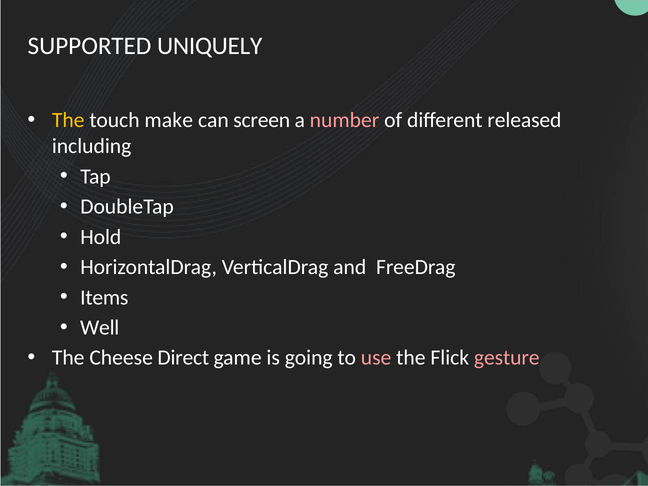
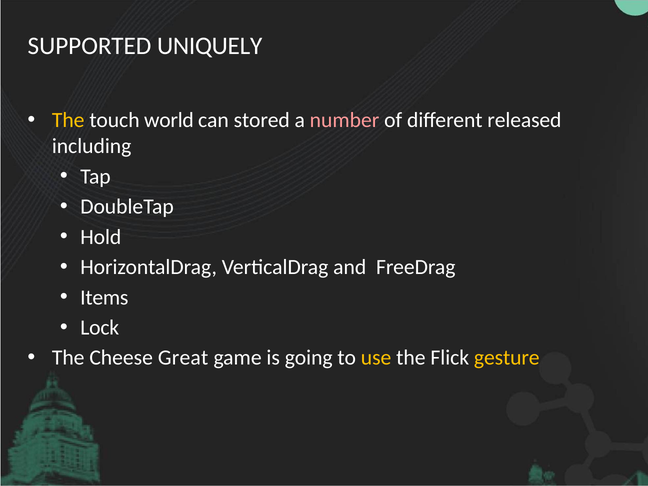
make: make -> world (169, 120)
screen: screen -> stored (262, 120)
Well: Well -> Lock (100, 328)
Direct: Direct -> Great (183, 358)
use colour: pink -> yellow (376, 358)
gesture colour: pink -> yellow (507, 358)
